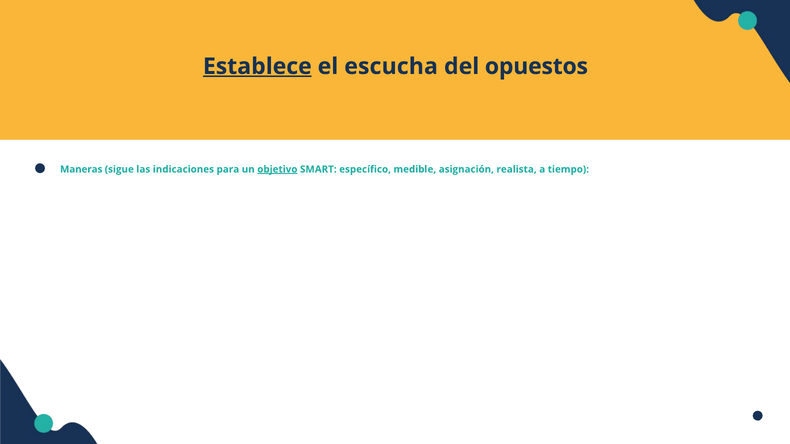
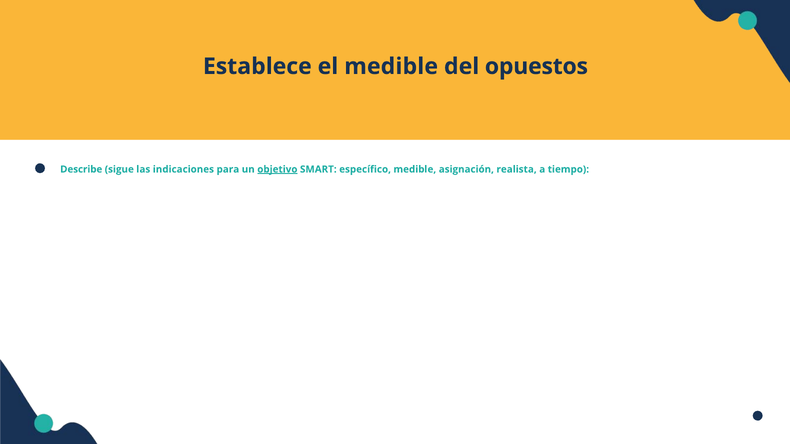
Establece underline: present -> none (257, 66)
el escucha: escucha -> medible (391, 66)
Maneras: Maneras -> Describe (81, 169)
